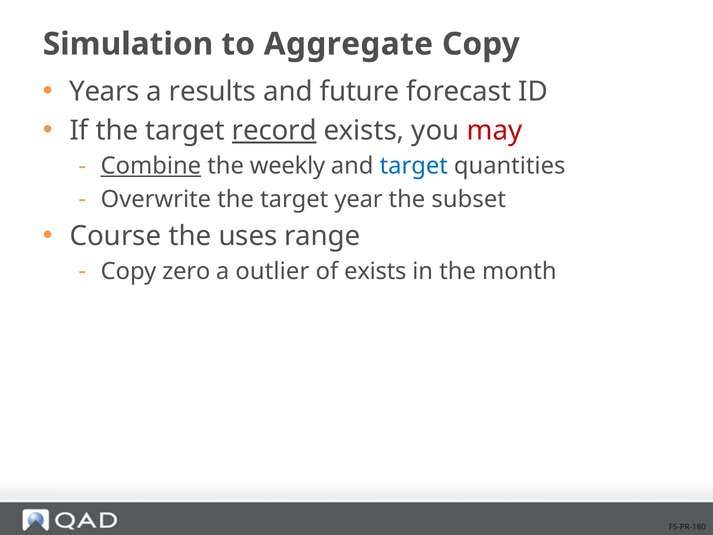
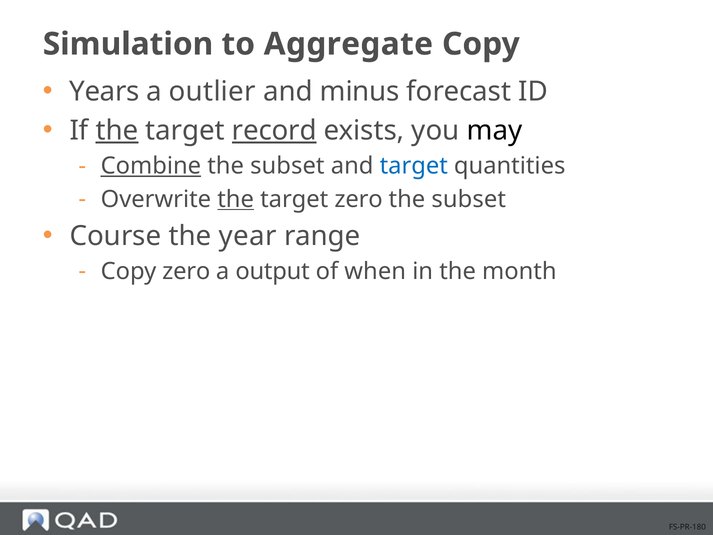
results: results -> outlier (212, 92)
future: future -> minus (360, 92)
the underline: none -> present (117, 131)
may colour: red -> black (494, 131)
weekly: weekly -> subset (287, 166)
the underline: none -> present (236, 199)
target year: year -> zero (359, 199)
uses: uses -> year (248, 236)
outlier: outlier -> output (273, 271)
of exists: exists -> when (375, 271)
